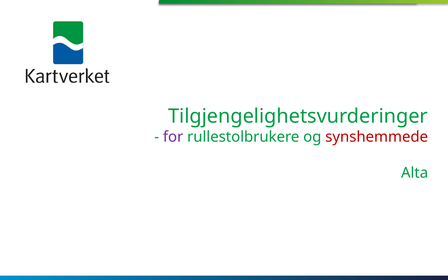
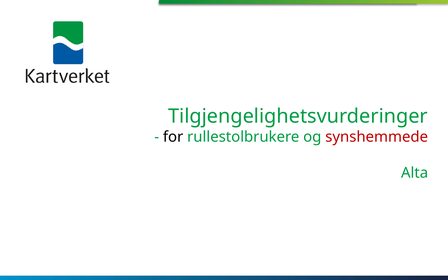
for colour: purple -> black (173, 137)
